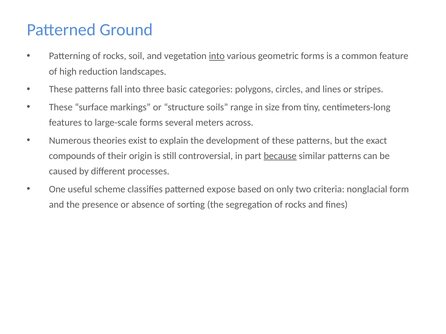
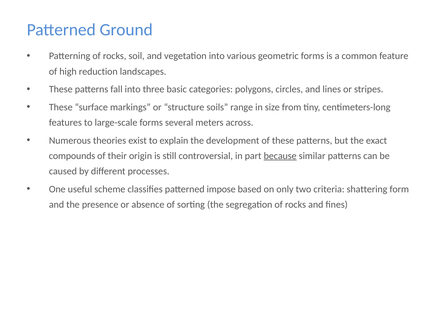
into underline: present -> none (217, 56)
expose: expose -> impose (221, 189)
nonglacial: nonglacial -> shattering (367, 189)
